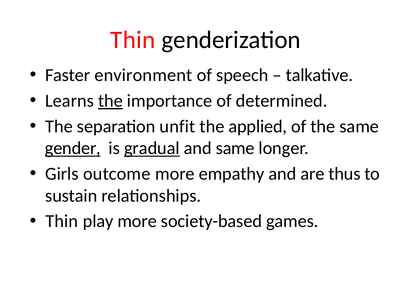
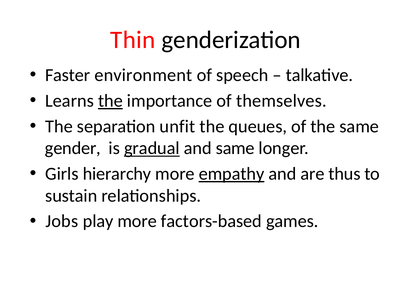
determined: determined -> themselves (281, 101)
applied: applied -> queues (258, 126)
gender underline: present -> none (73, 148)
outcome: outcome -> hierarchy (117, 174)
empathy underline: none -> present (232, 174)
Thin: Thin -> Jobs (62, 221)
society-based: society-based -> factors-based (211, 221)
